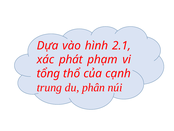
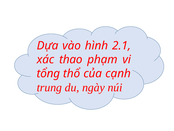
phát: phát -> thao (71, 59)
phân: phân -> ngày (93, 87)
